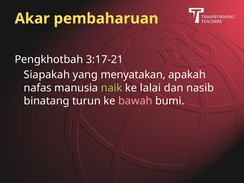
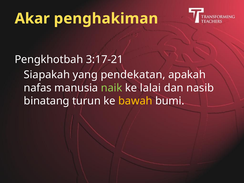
pembaharuan: pembaharuan -> penghakiman (106, 19)
menyatakan: menyatakan -> pendekatan (133, 75)
bawah colour: pink -> yellow (135, 101)
